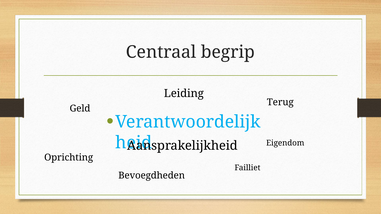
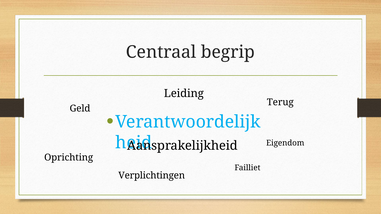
Bevoegdheden: Bevoegdheden -> Verplichtingen (152, 176)
